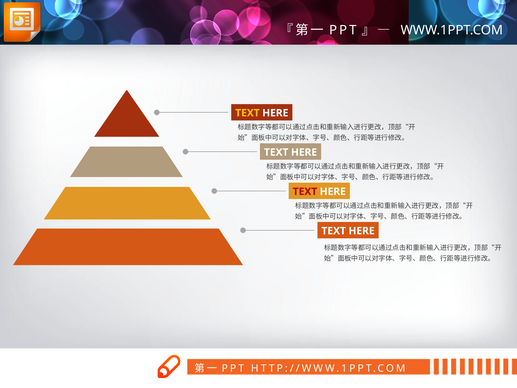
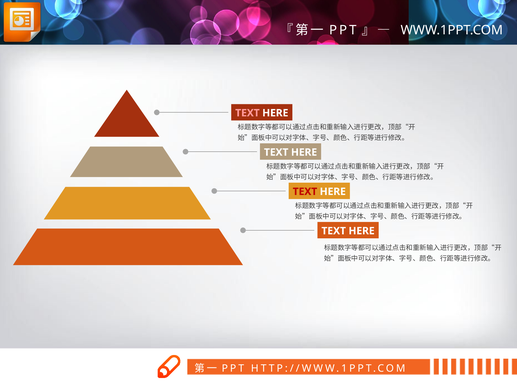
TEXT colour: yellow -> pink (247, 113)
